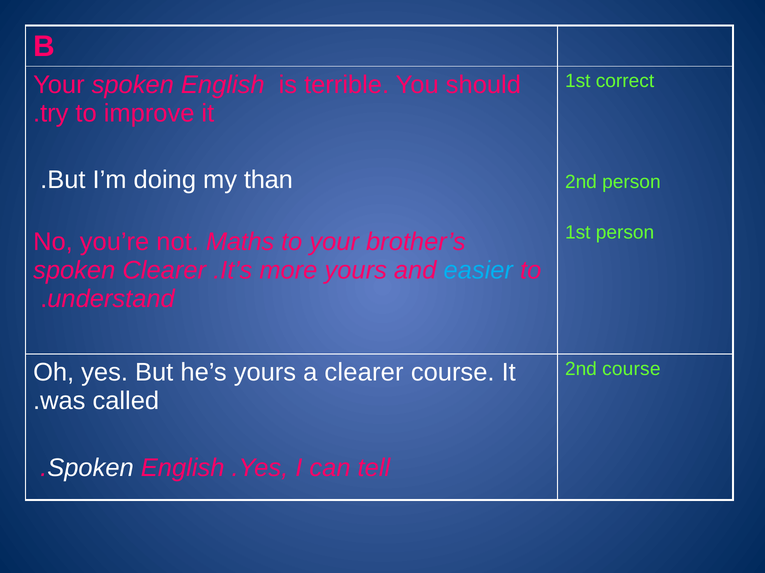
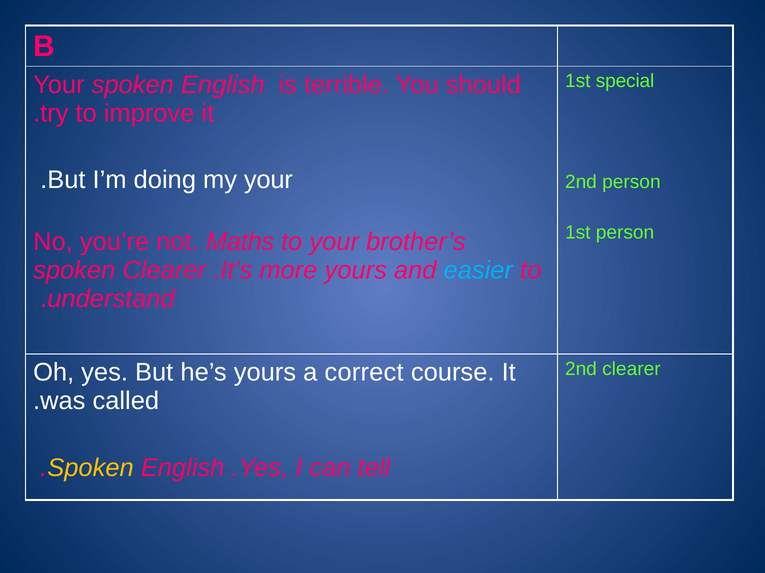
correct: correct -> special (625, 81)
my than: than -> your (268, 180)
2nd course: course -> clearer (631, 369)
a clearer: clearer -> correct (364, 373)
Spoken colour: white -> yellow (91, 468)
